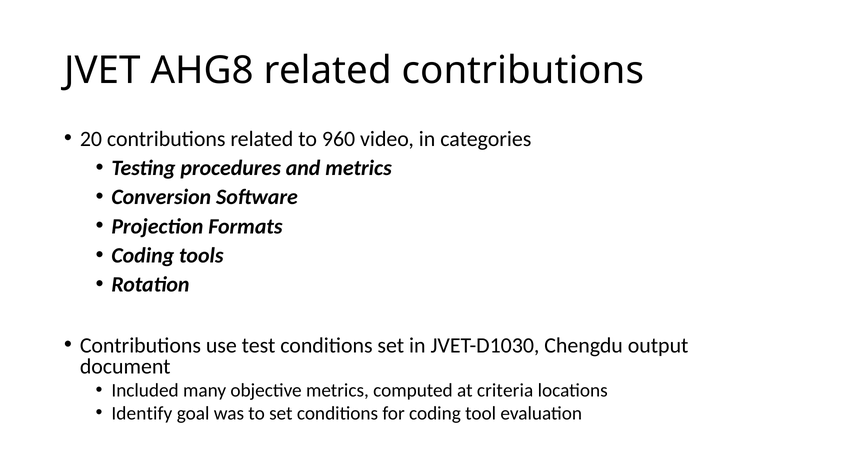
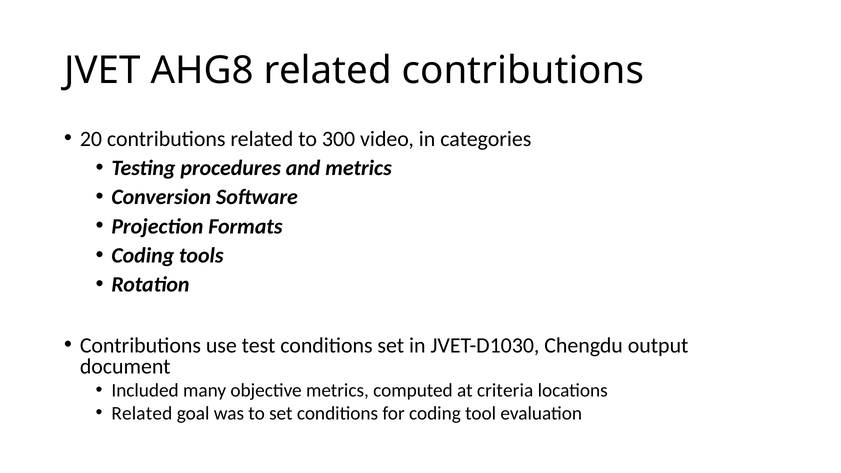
960: 960 -> 300 (339, 139)
Identify: Identify -> Related (142, 413)
